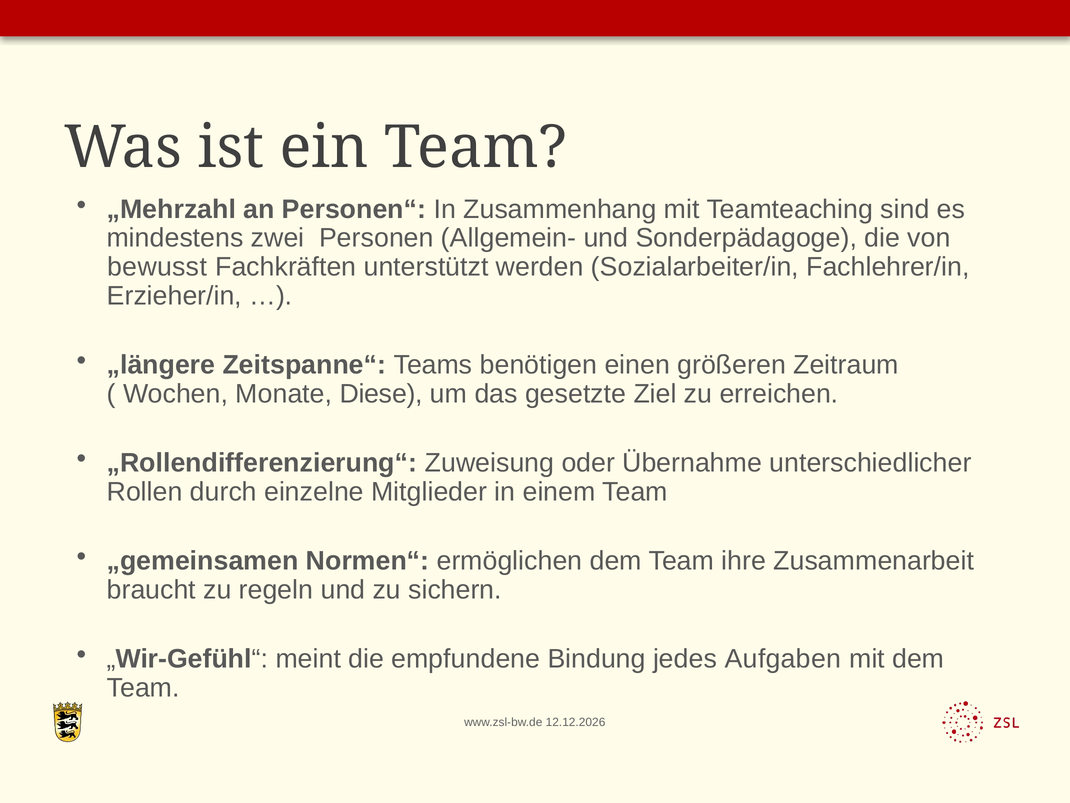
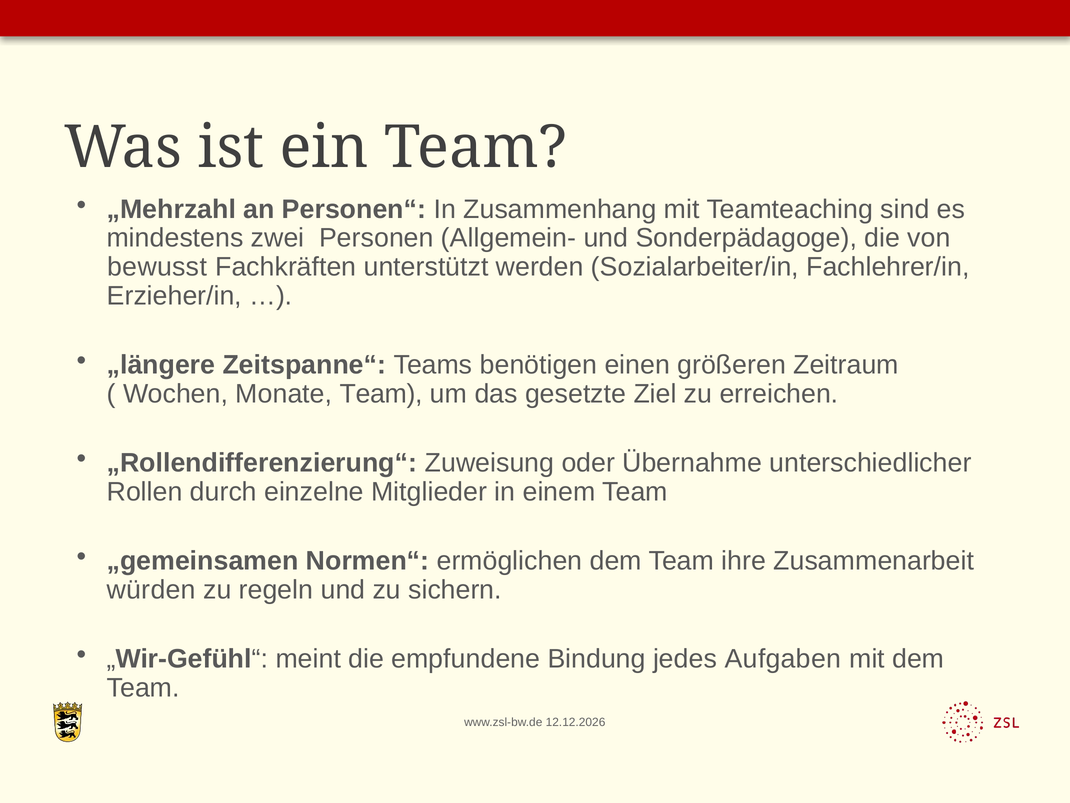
Monate Diese: Diese -> Team (381, 394)
braucht: braucht -> würden (151, 589)
